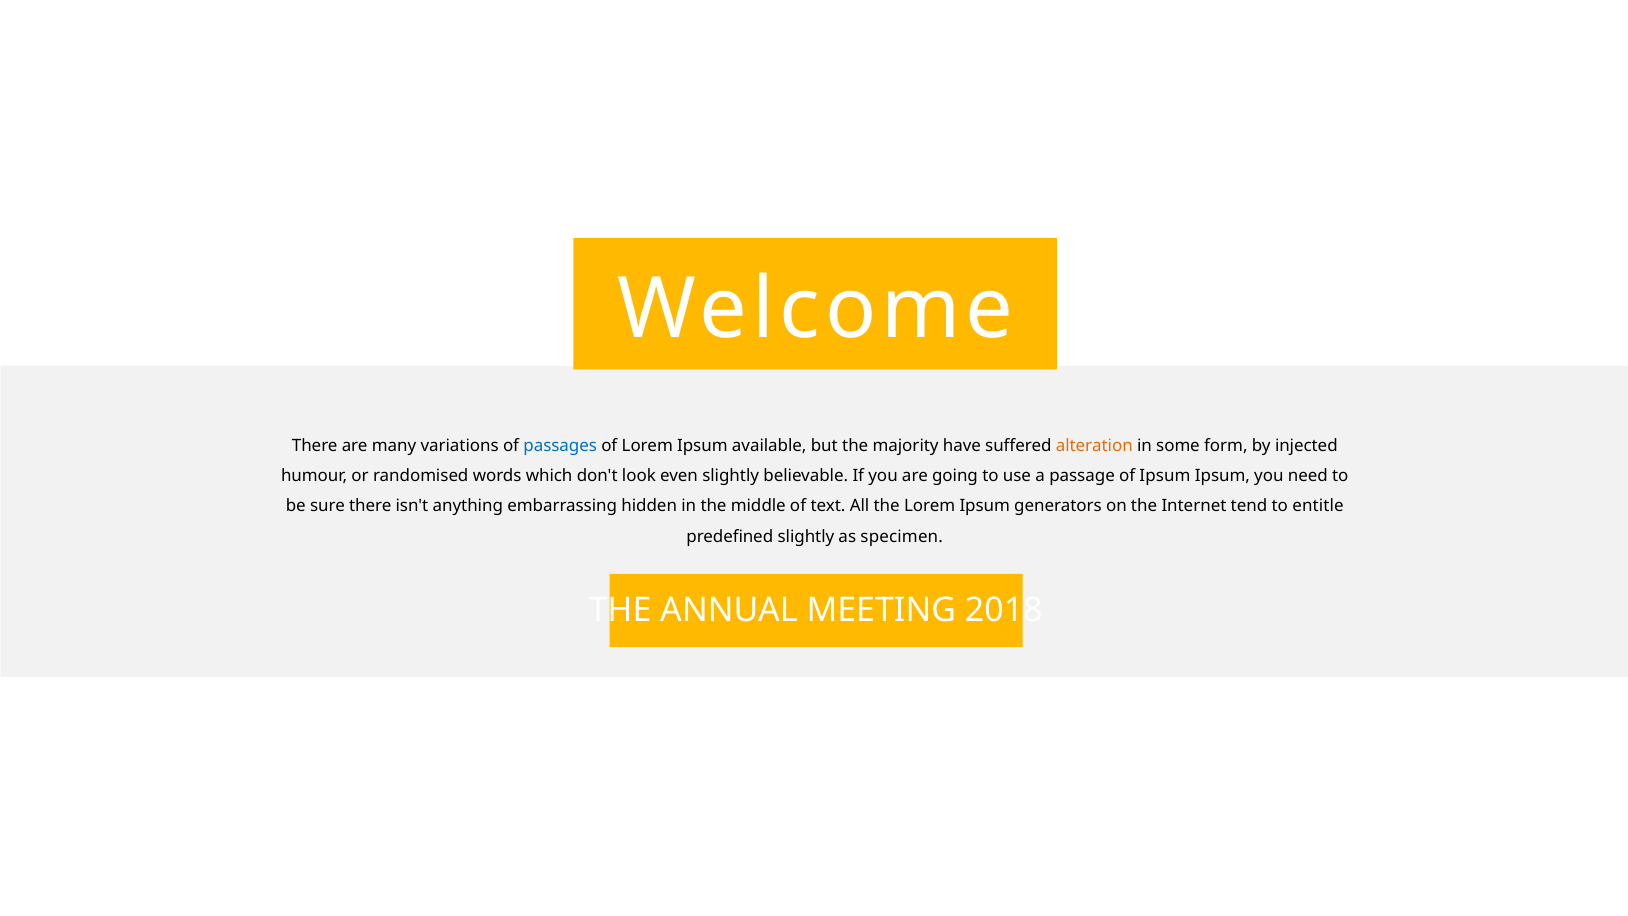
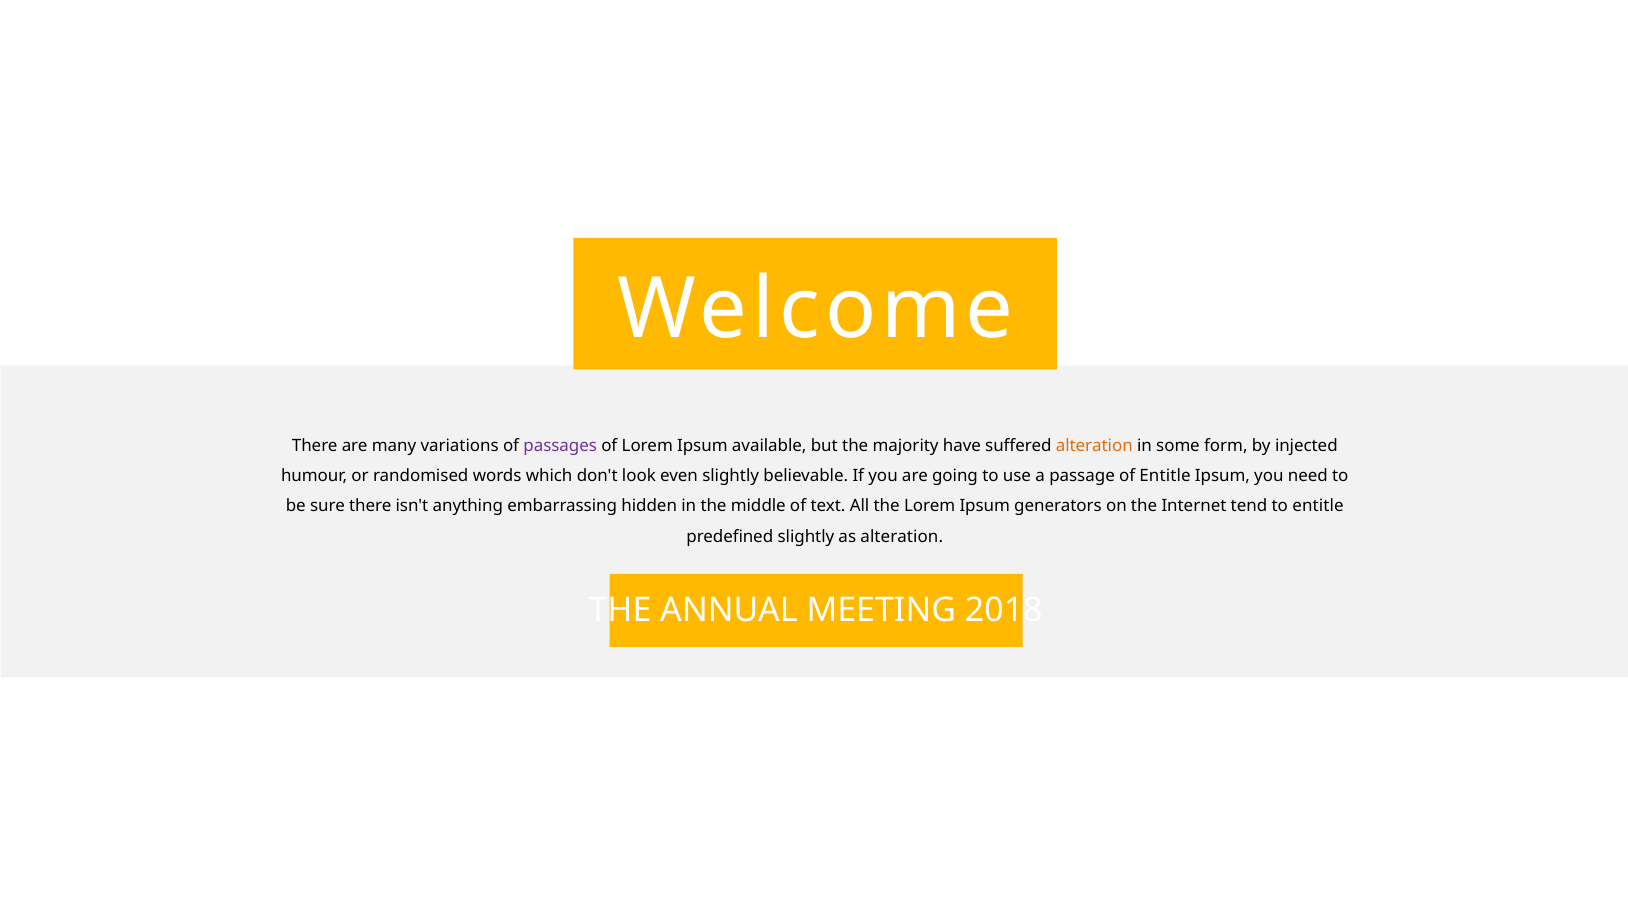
passages colour: blue -> purple (560, 445)
of Ipsum: Ipsum -> Entitle (1165, 476)
as specimen: specimen -> alteration (902, 536)
